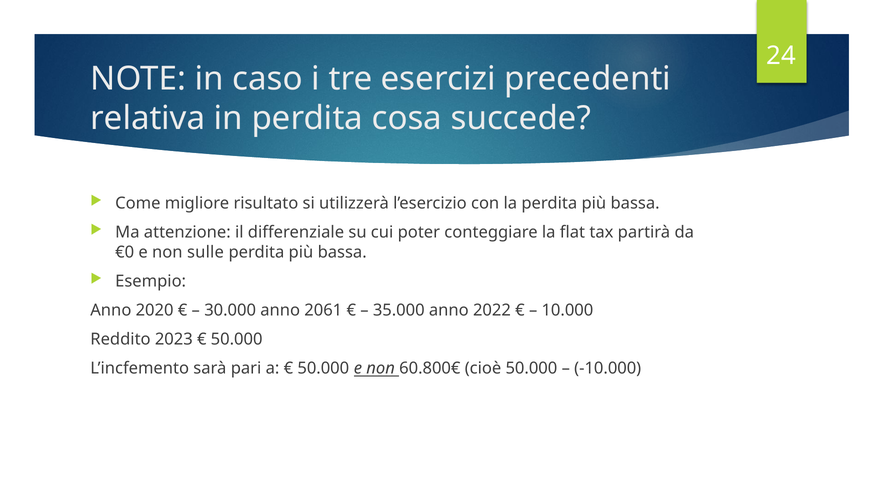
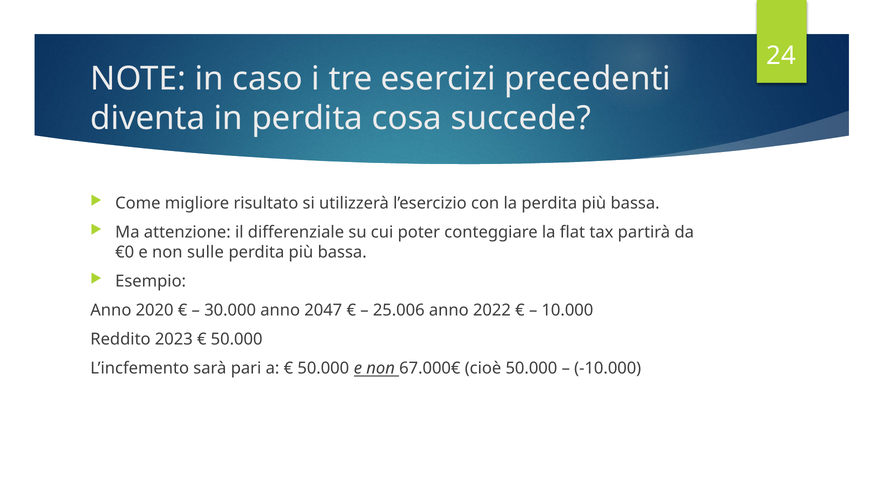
relativa: relativa -> diventa (148, 118)
2061: 2061 -> 2047 (323, 310)
35.000: 35.000 -> 25.006 (399, 310)
60.800€: 60.800€ -> 67.000€ (430, 369)
